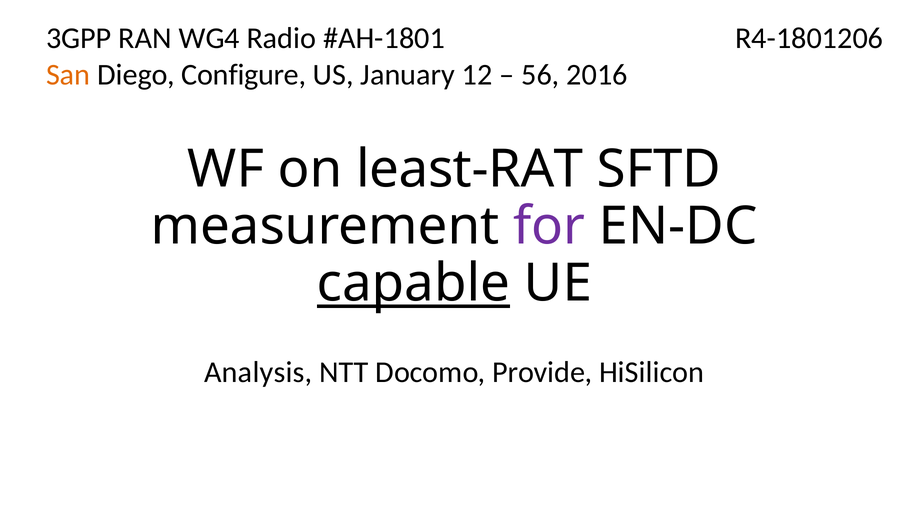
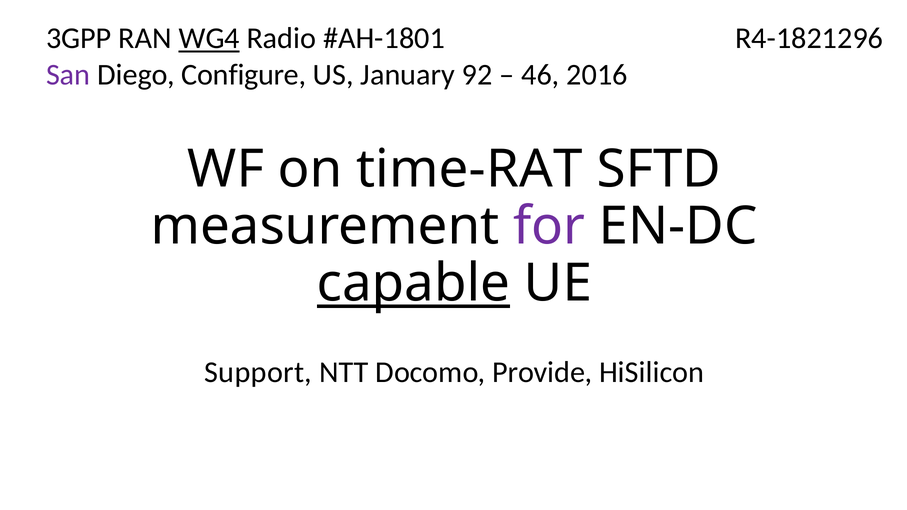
WG4 underline: none -> present (209, 38)
R4-1801206: R4-1801206 -> R4-1821296 (809, 38)
San colour: orange -> purple (68, 75)
12: 12 -> 92 (477, 75)
56: 56 -> 46 (540, 75)
least-RAT: least-RAT -> time-RAT (469, 169)
Analysis: Analysis -> Support (258, 372)
